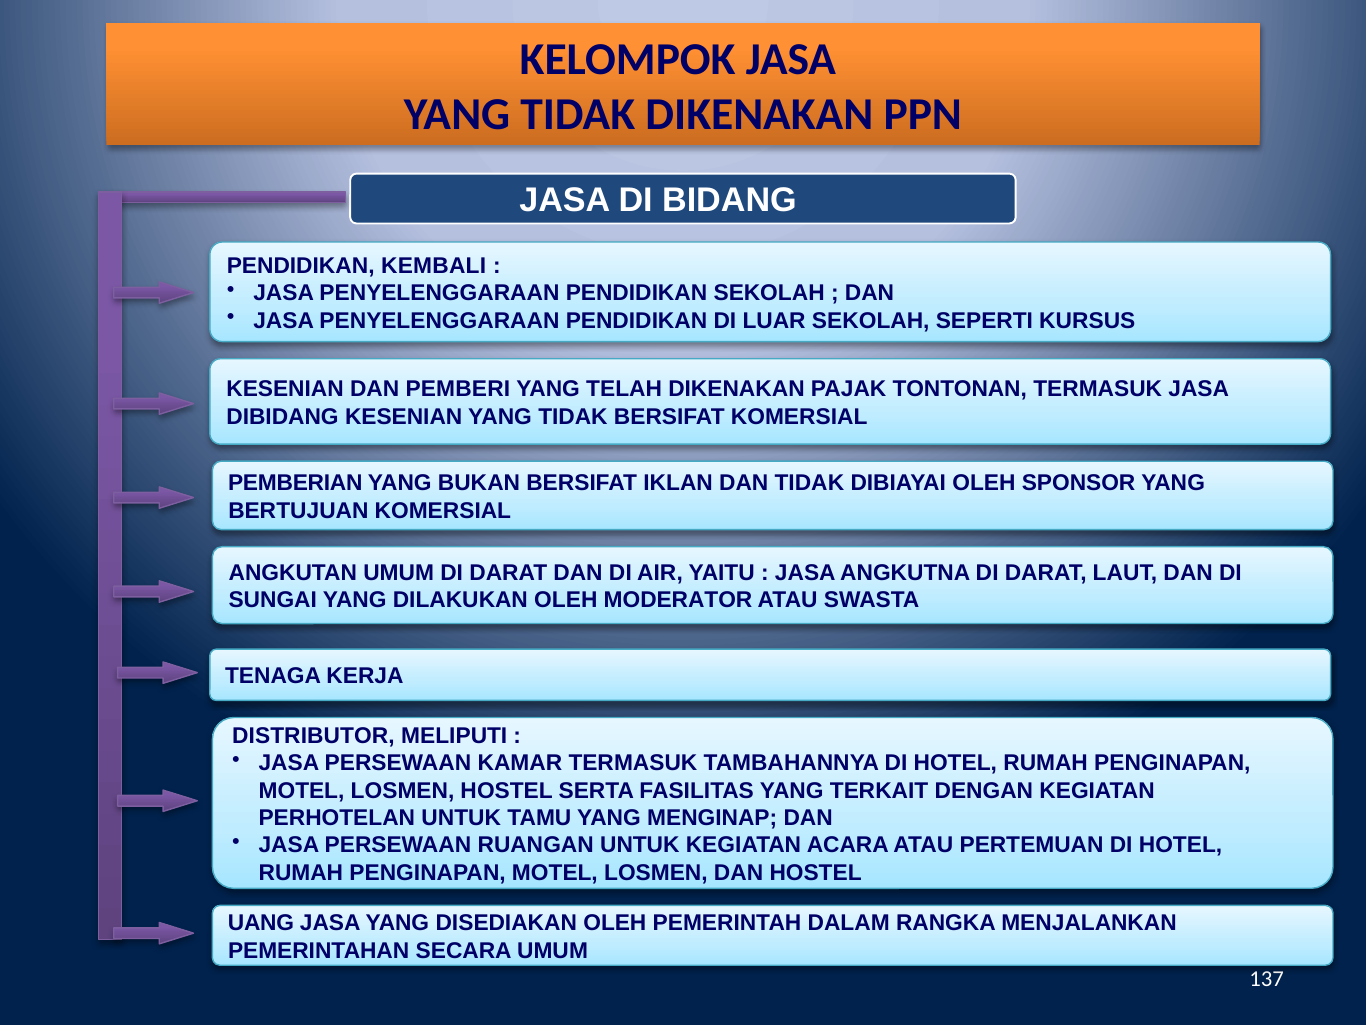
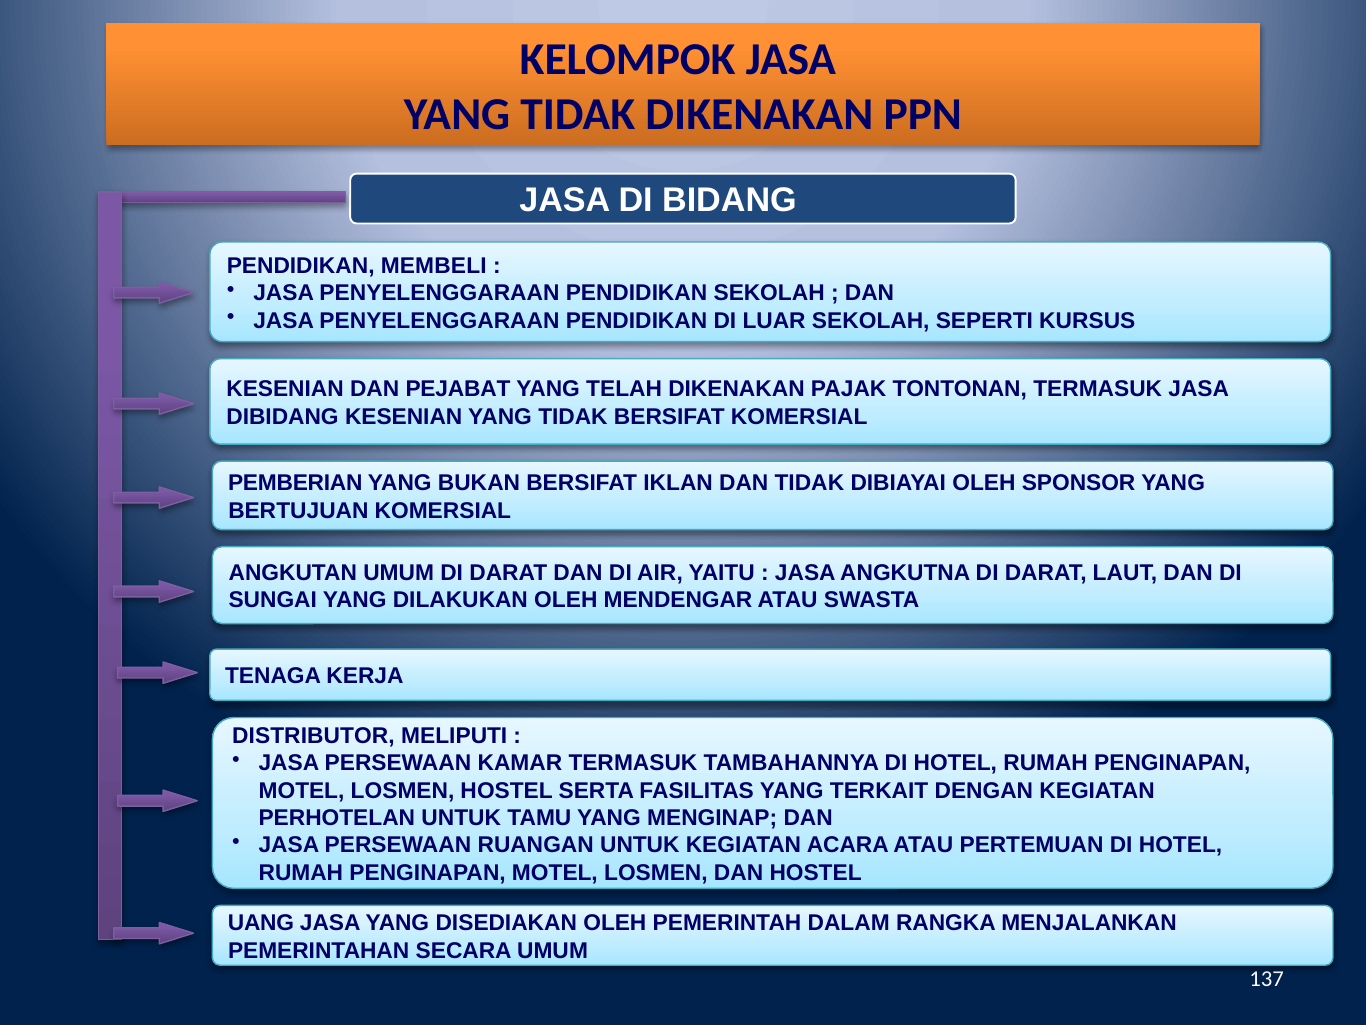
KEMBALI: KEMBALI -> MEMBELI (434, 266)
PEMBERI: PEMBERI -> PEJABAT (458, 389)
MODERATOR: MODERATOR -> MENDENGAR (678, 600)
